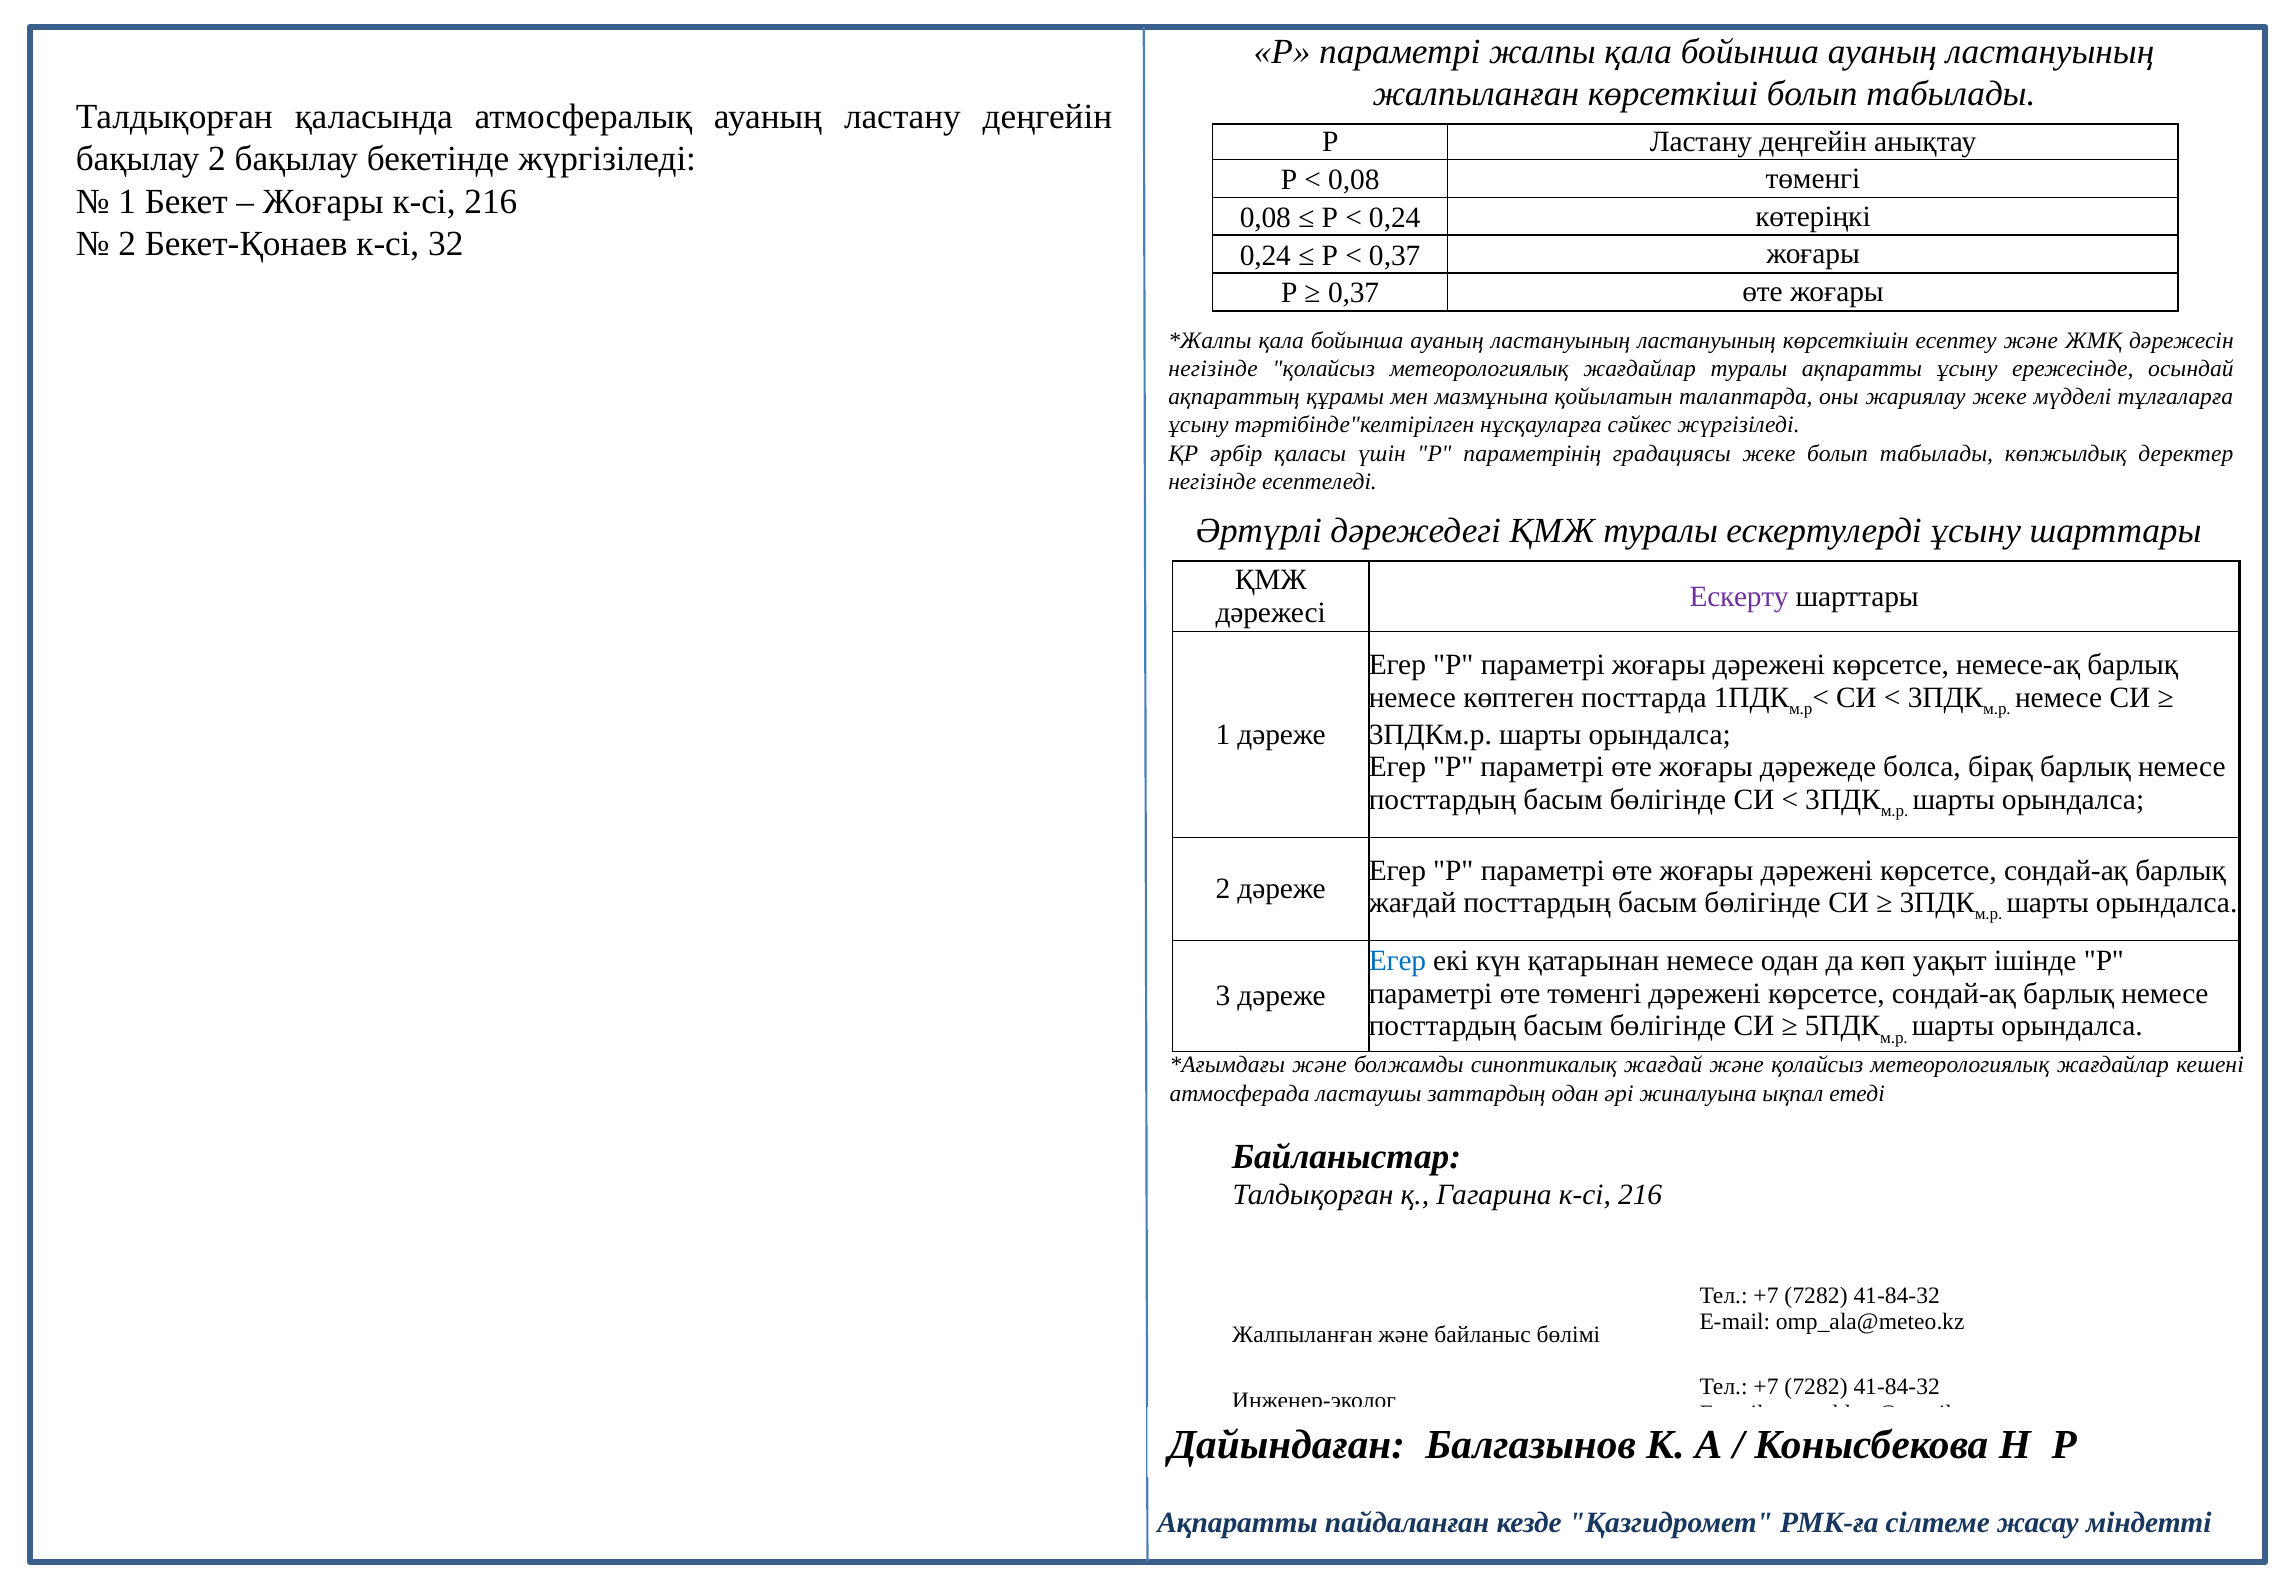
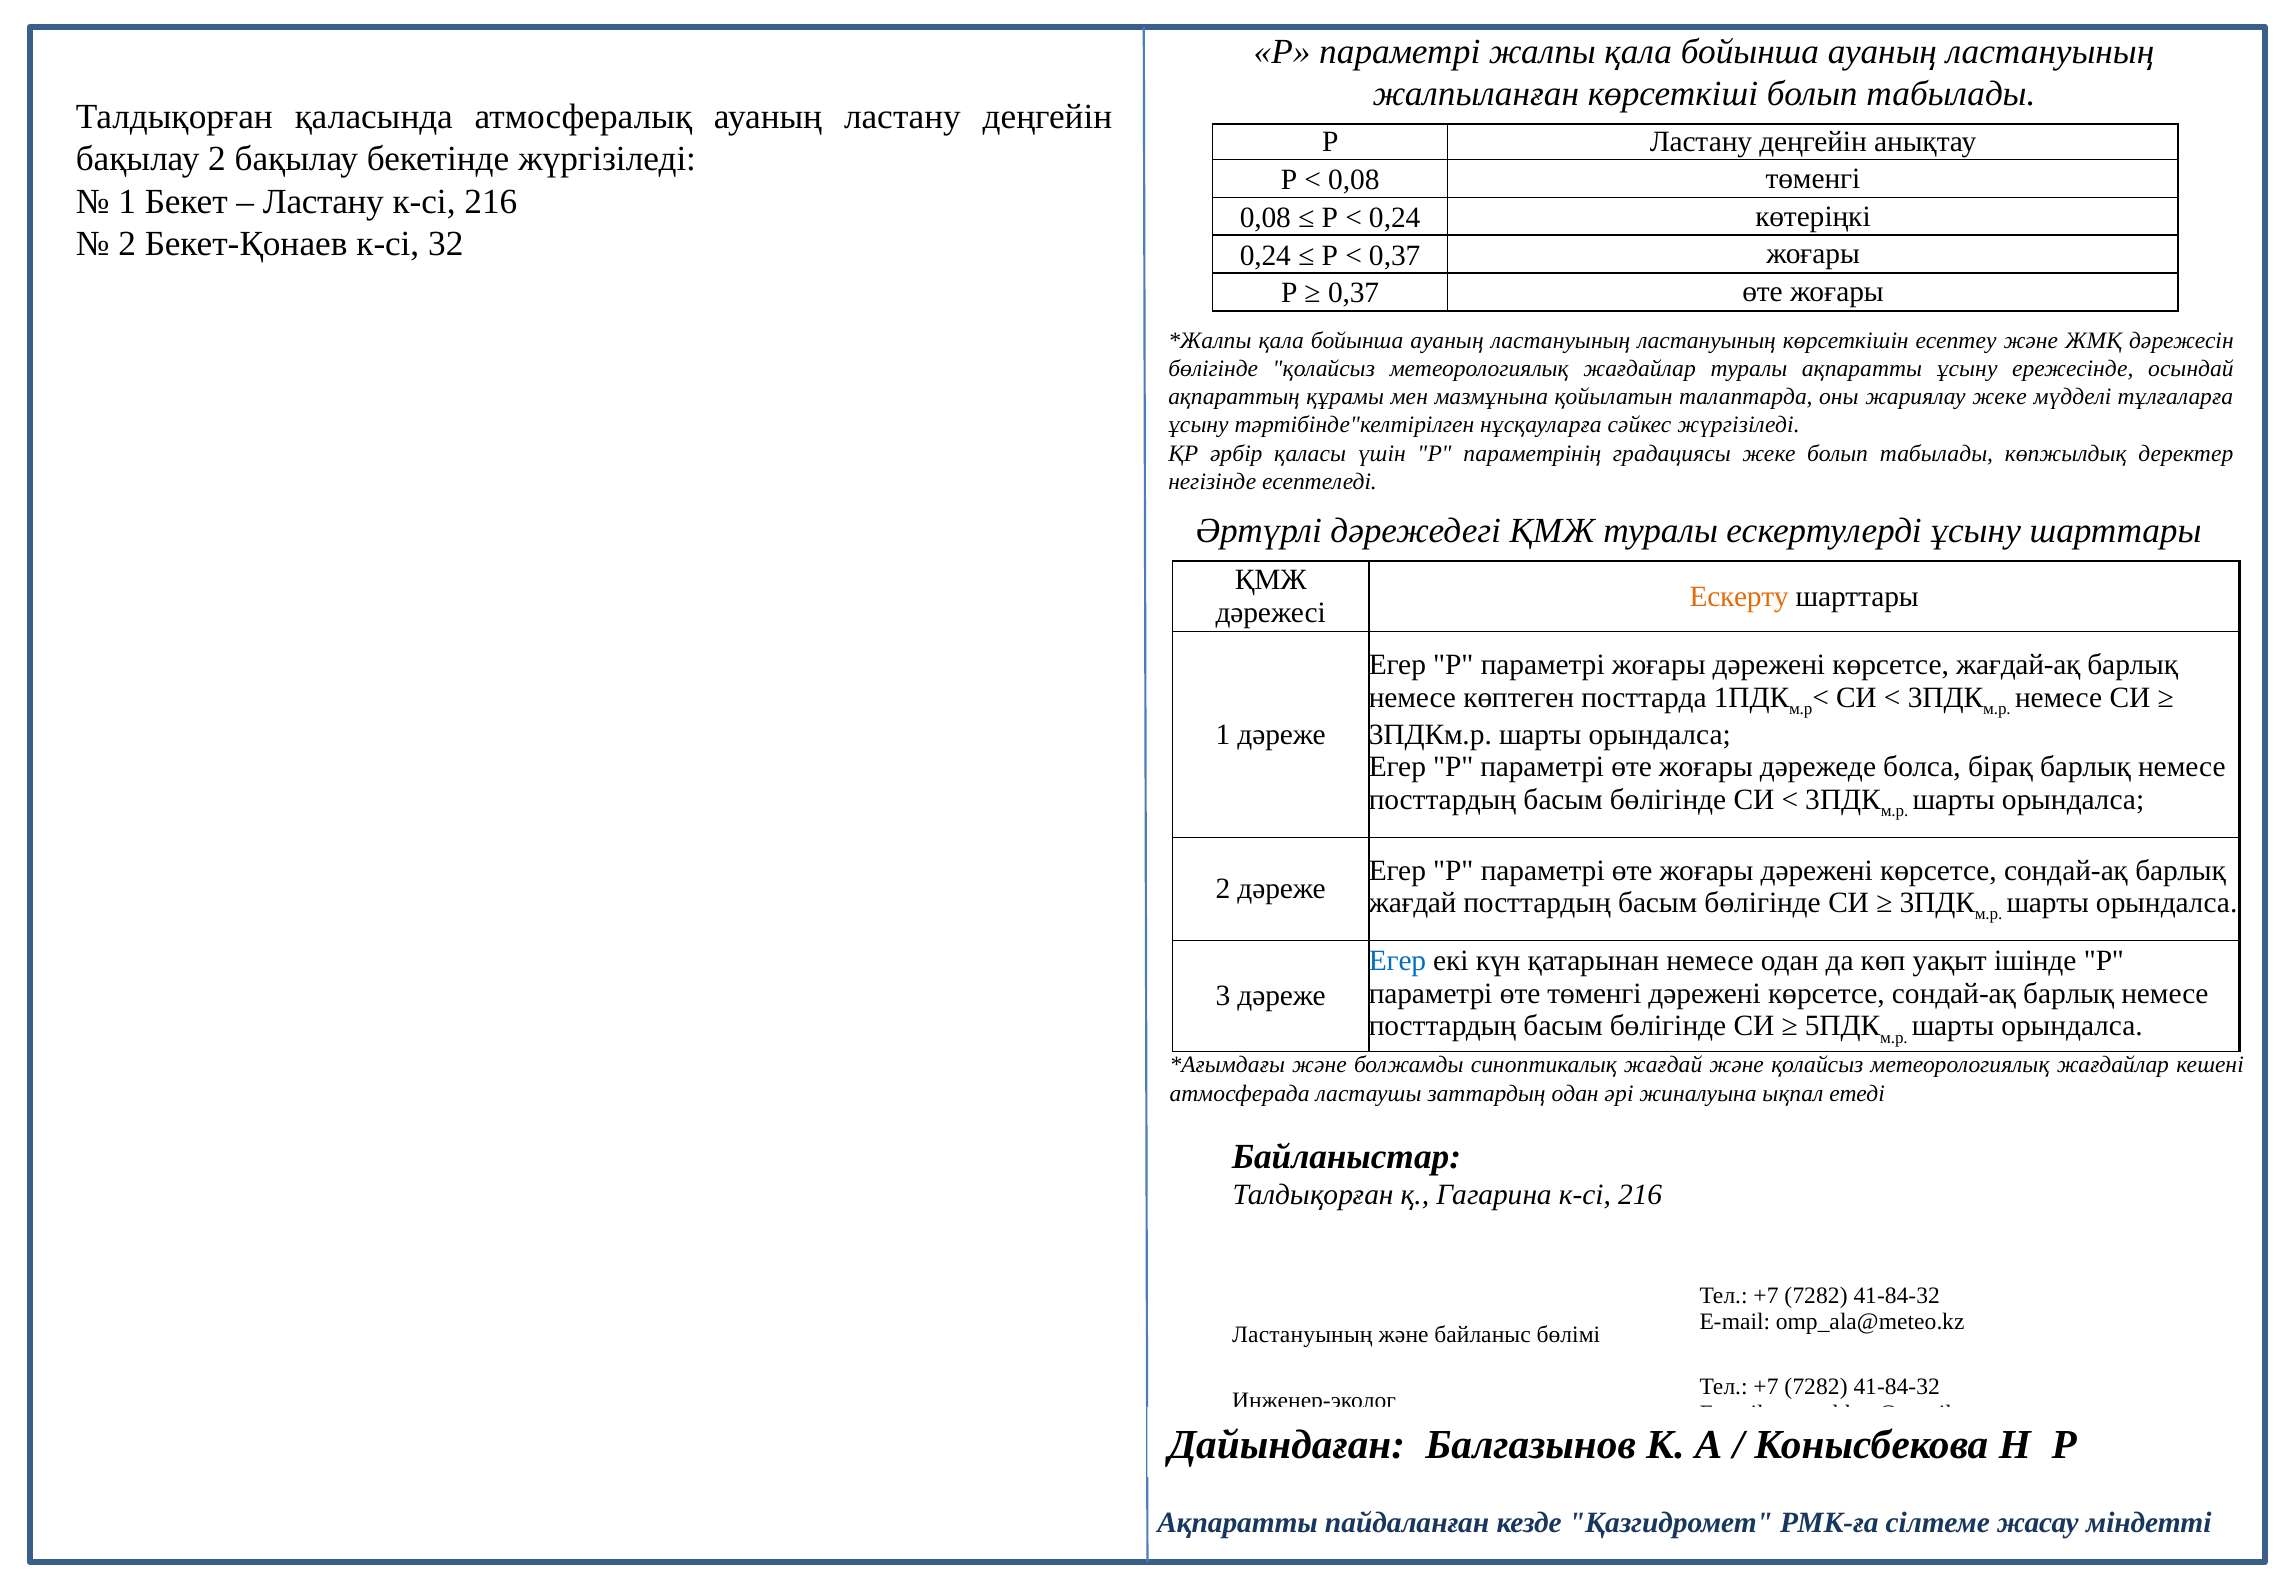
Жоғары: Жоғары -> Ластану (323, 201)
негізінде: негізінде -> бөлігінде (1213, 369)
Ескерту colour: purple -> orange (1739, 596)
немесе-ақ: немесе-ақ -> жағдай-ақ (2018, 665)
Жалпыланған: Жалпыланған -> Ластануының (1302, 1335)
